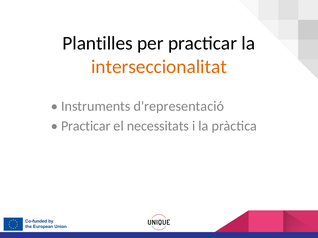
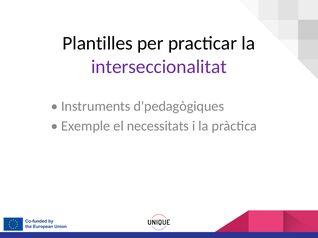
interseccionalitat colour: orange -> purple (159, 67)
d'representació: d'representació -> d'pedagògiques (179, 106)
Practicar: Practicar -> Exemple (86, 126)
